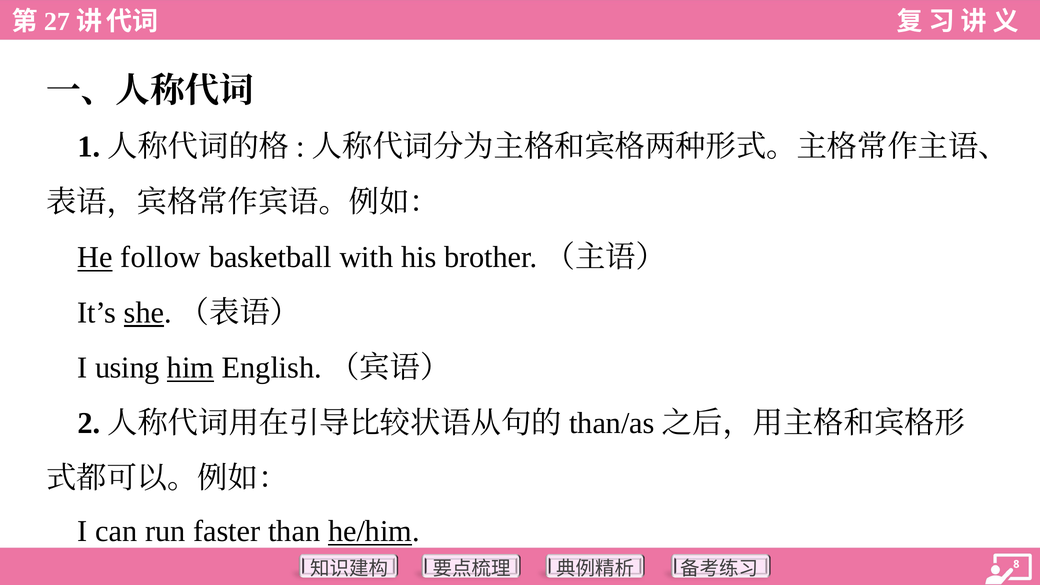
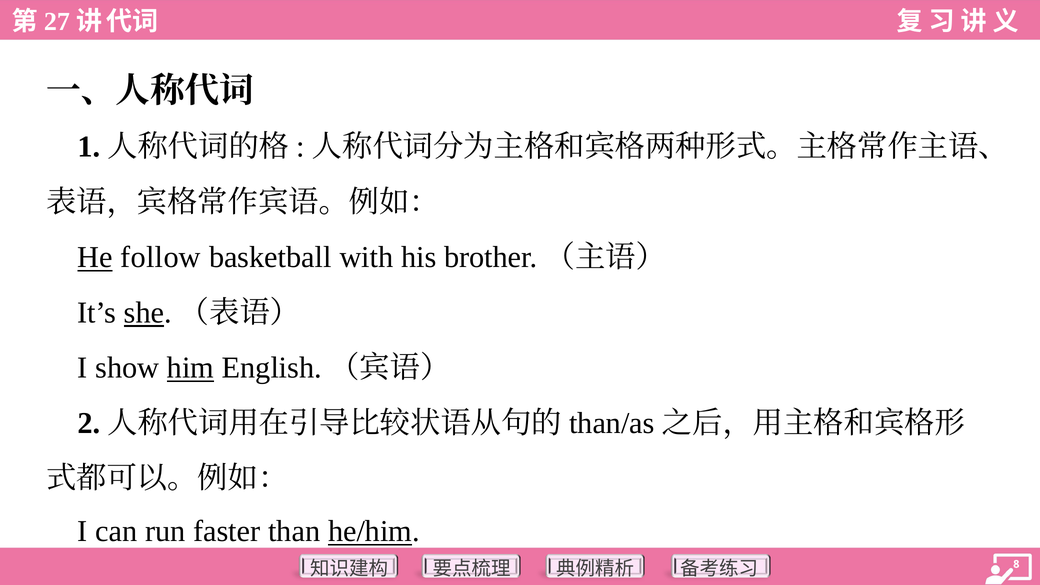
using: using -> show (127, 368)
